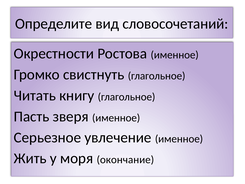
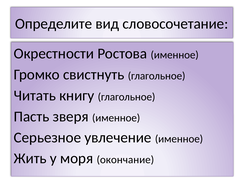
словосочетаний: словосочетаний -> словосочетание (175, 24)
